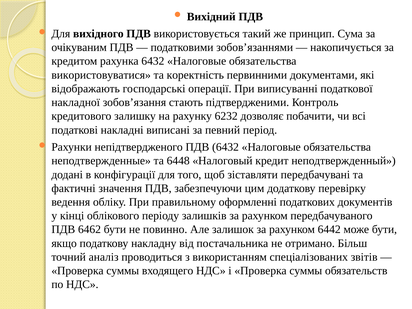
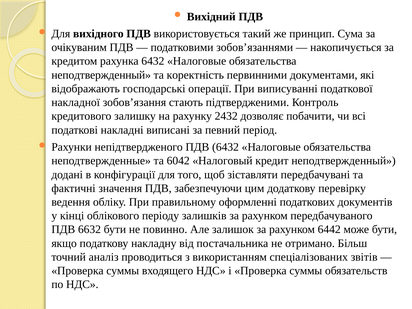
використовуватися: використовуватися -> неподтвержденный (101, 75)
6232: 6232 -> 2432 (226, 116)
6448: 6448 -> 6042 (178, 161)
6462: 6462 -> 6632 (89, 230)
